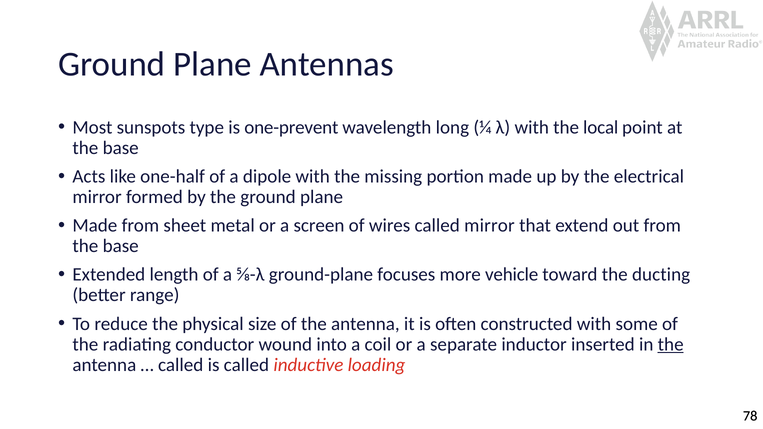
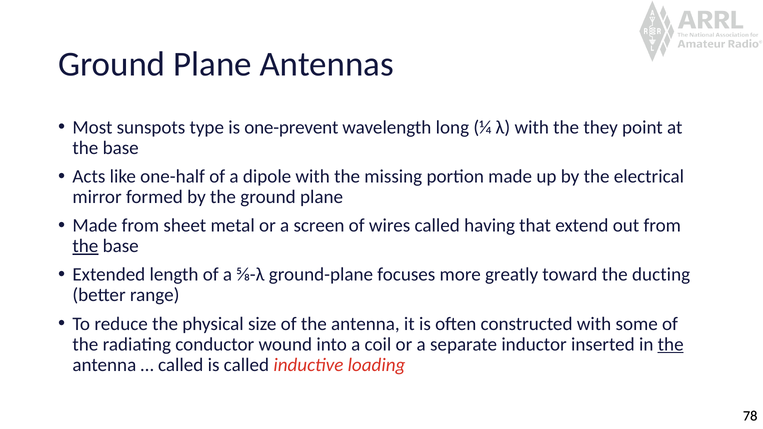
local: local -> they (601, 127)
called mirror: mirror -> having (490, 226)
the underline: none -> present (85, 246)
vehicle: vehicle -> greatly (512, 275)
